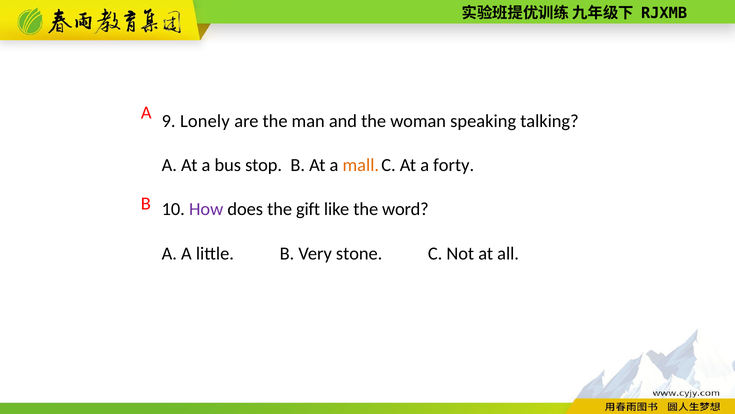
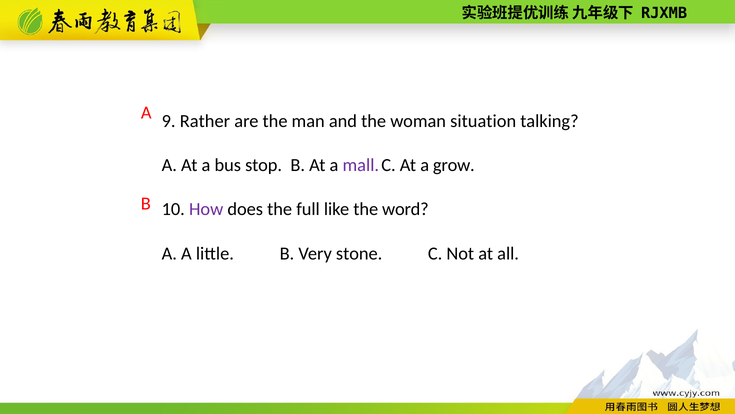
Lonely: Lonely -> Rather (205, 121)
speaking: speaking -> situation (483, 121)
mall colour: orange -> purple (361, 165)
forty: forty -> grow (454, 165)
gift: gift -> full (308, 209)
